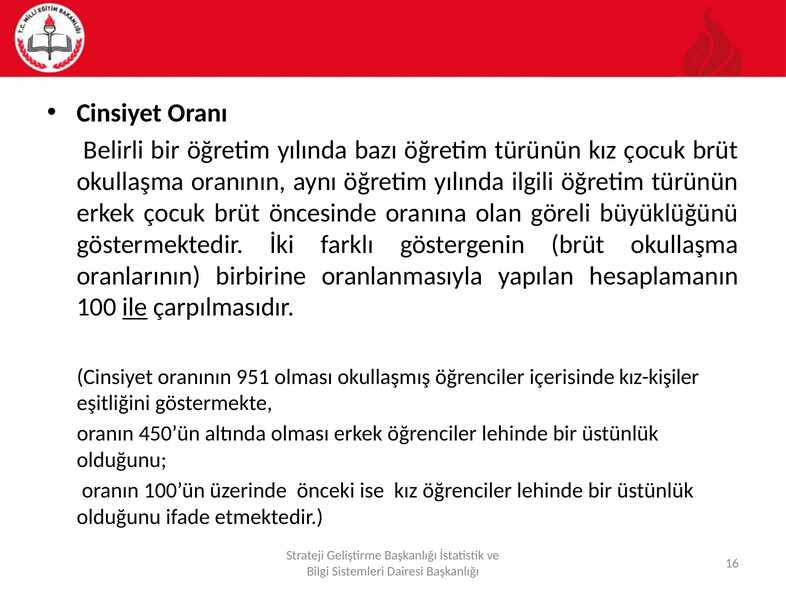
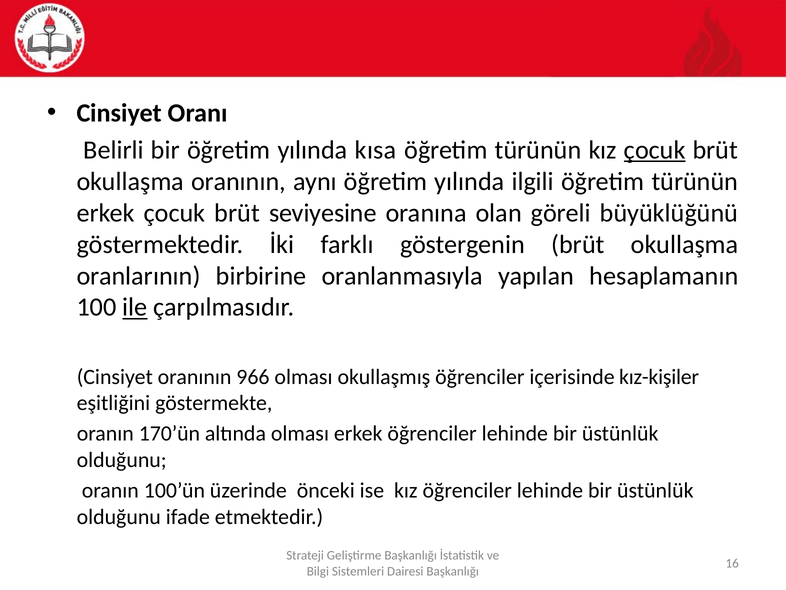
bazı: bazı -> kısa (376, 150)
çocuk underline: none -> present (655, 150)
öncesinde: öncesinde -> seviyesine (323, 213)
951: 951 -> 966 (253, 377)
450’ün: 450’ün -> 170’ün (169, 433)
